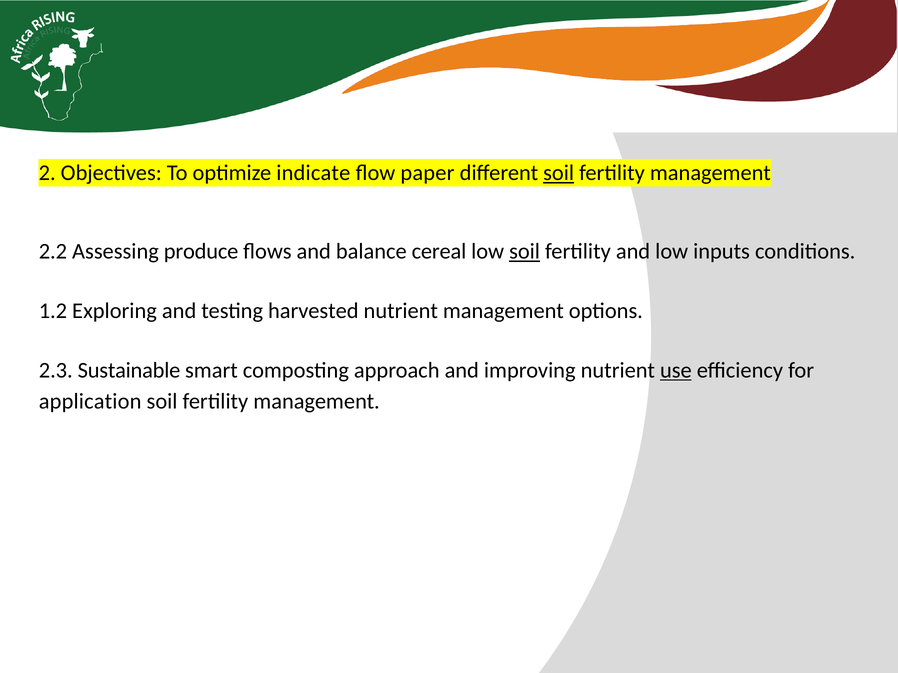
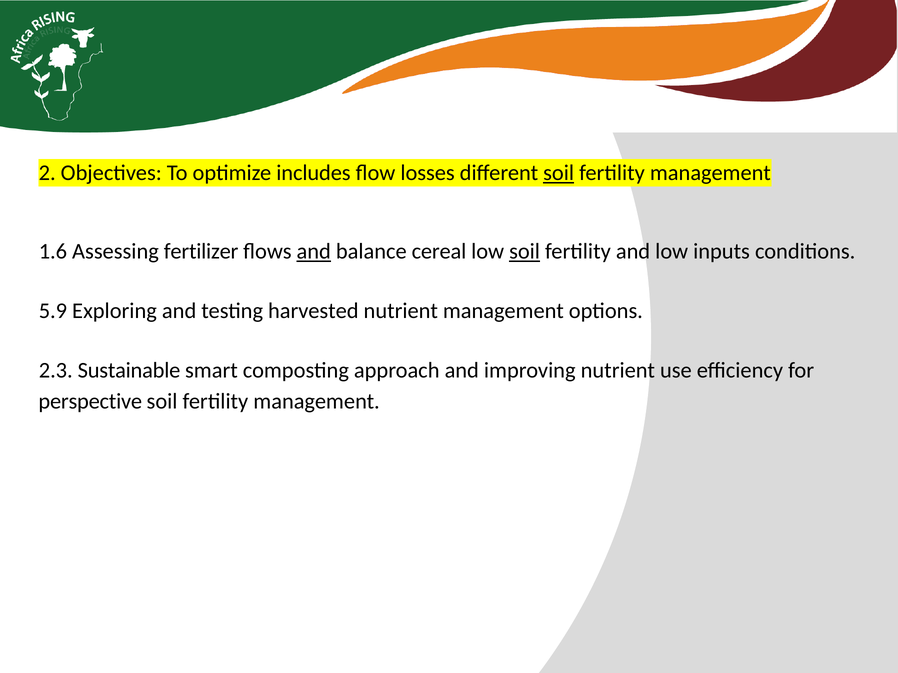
indicate: indicate -> includes (313, 173)
paper: paper -> losses (428, 173)
2.2: 2.2 -> 1.6 (53, 252)
produce: produce -> fertilizer (201, 252)
and underline: none -> present (314, 252)
1.2: 1.2 -> 5.9 (53, 311)
use underline: present -> none (676, 371)
application: application -> perspective (90, 402)
